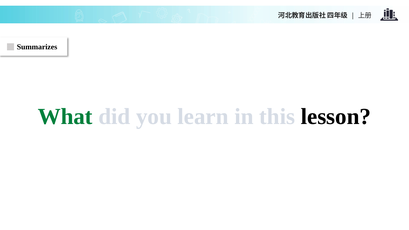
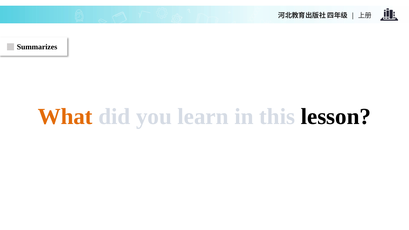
What colour: green -> orange (65, 116)
